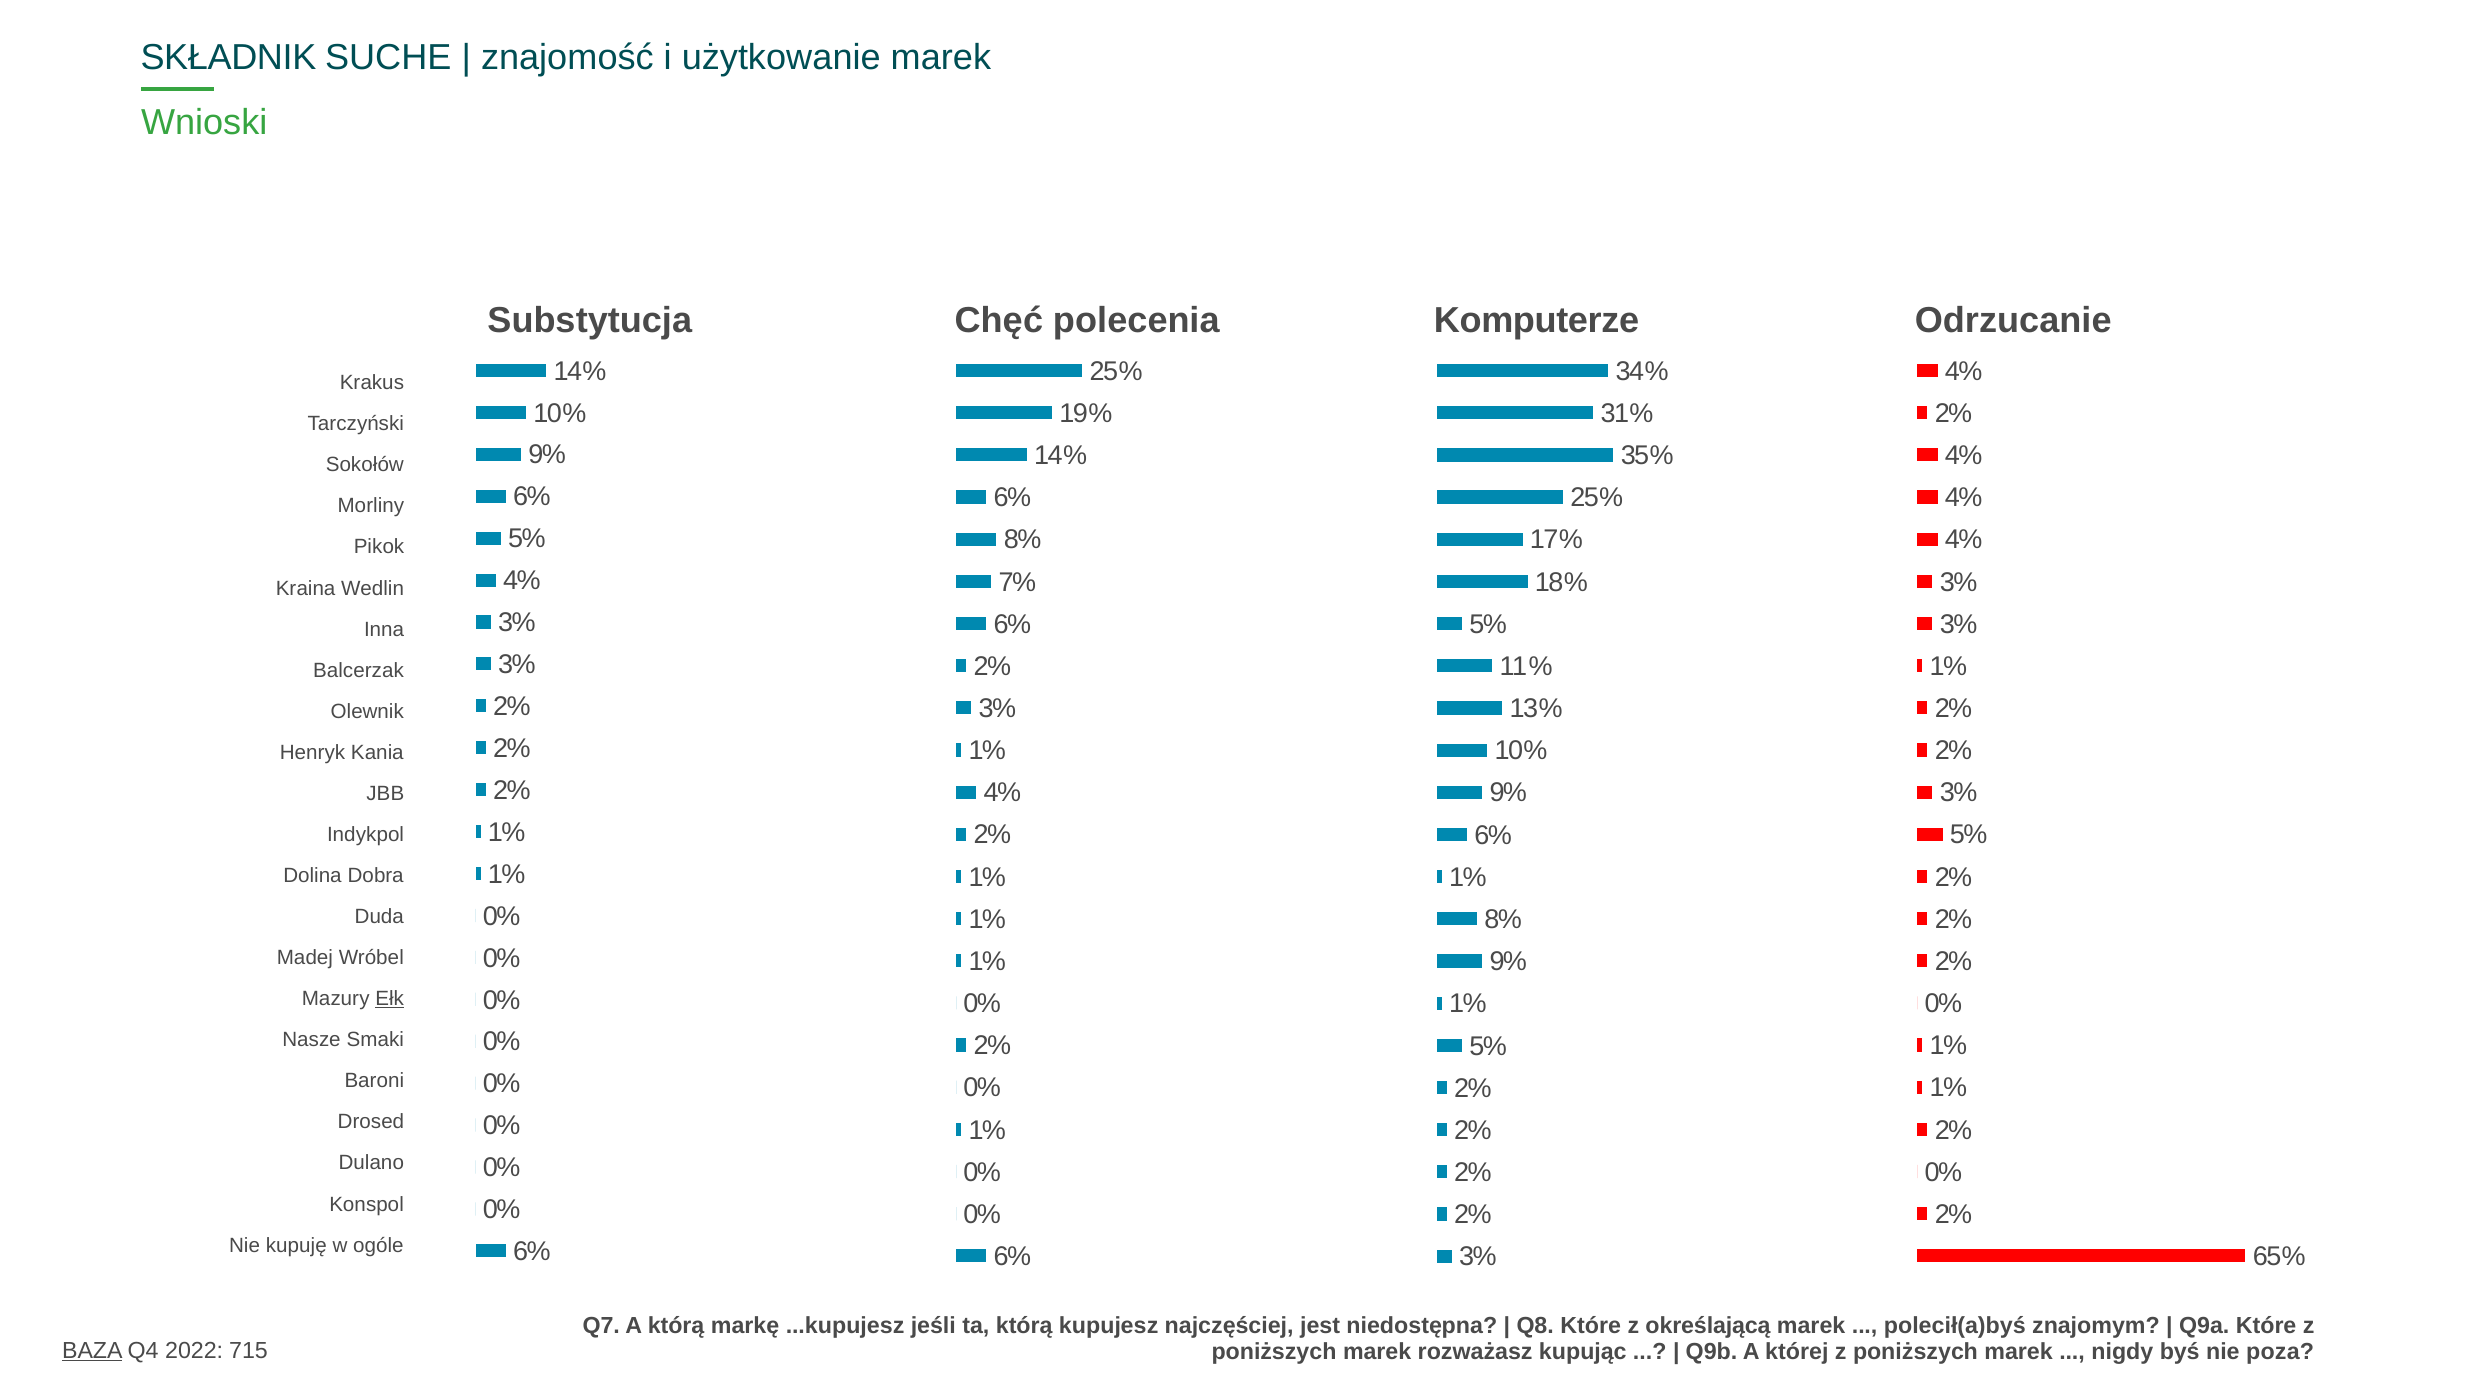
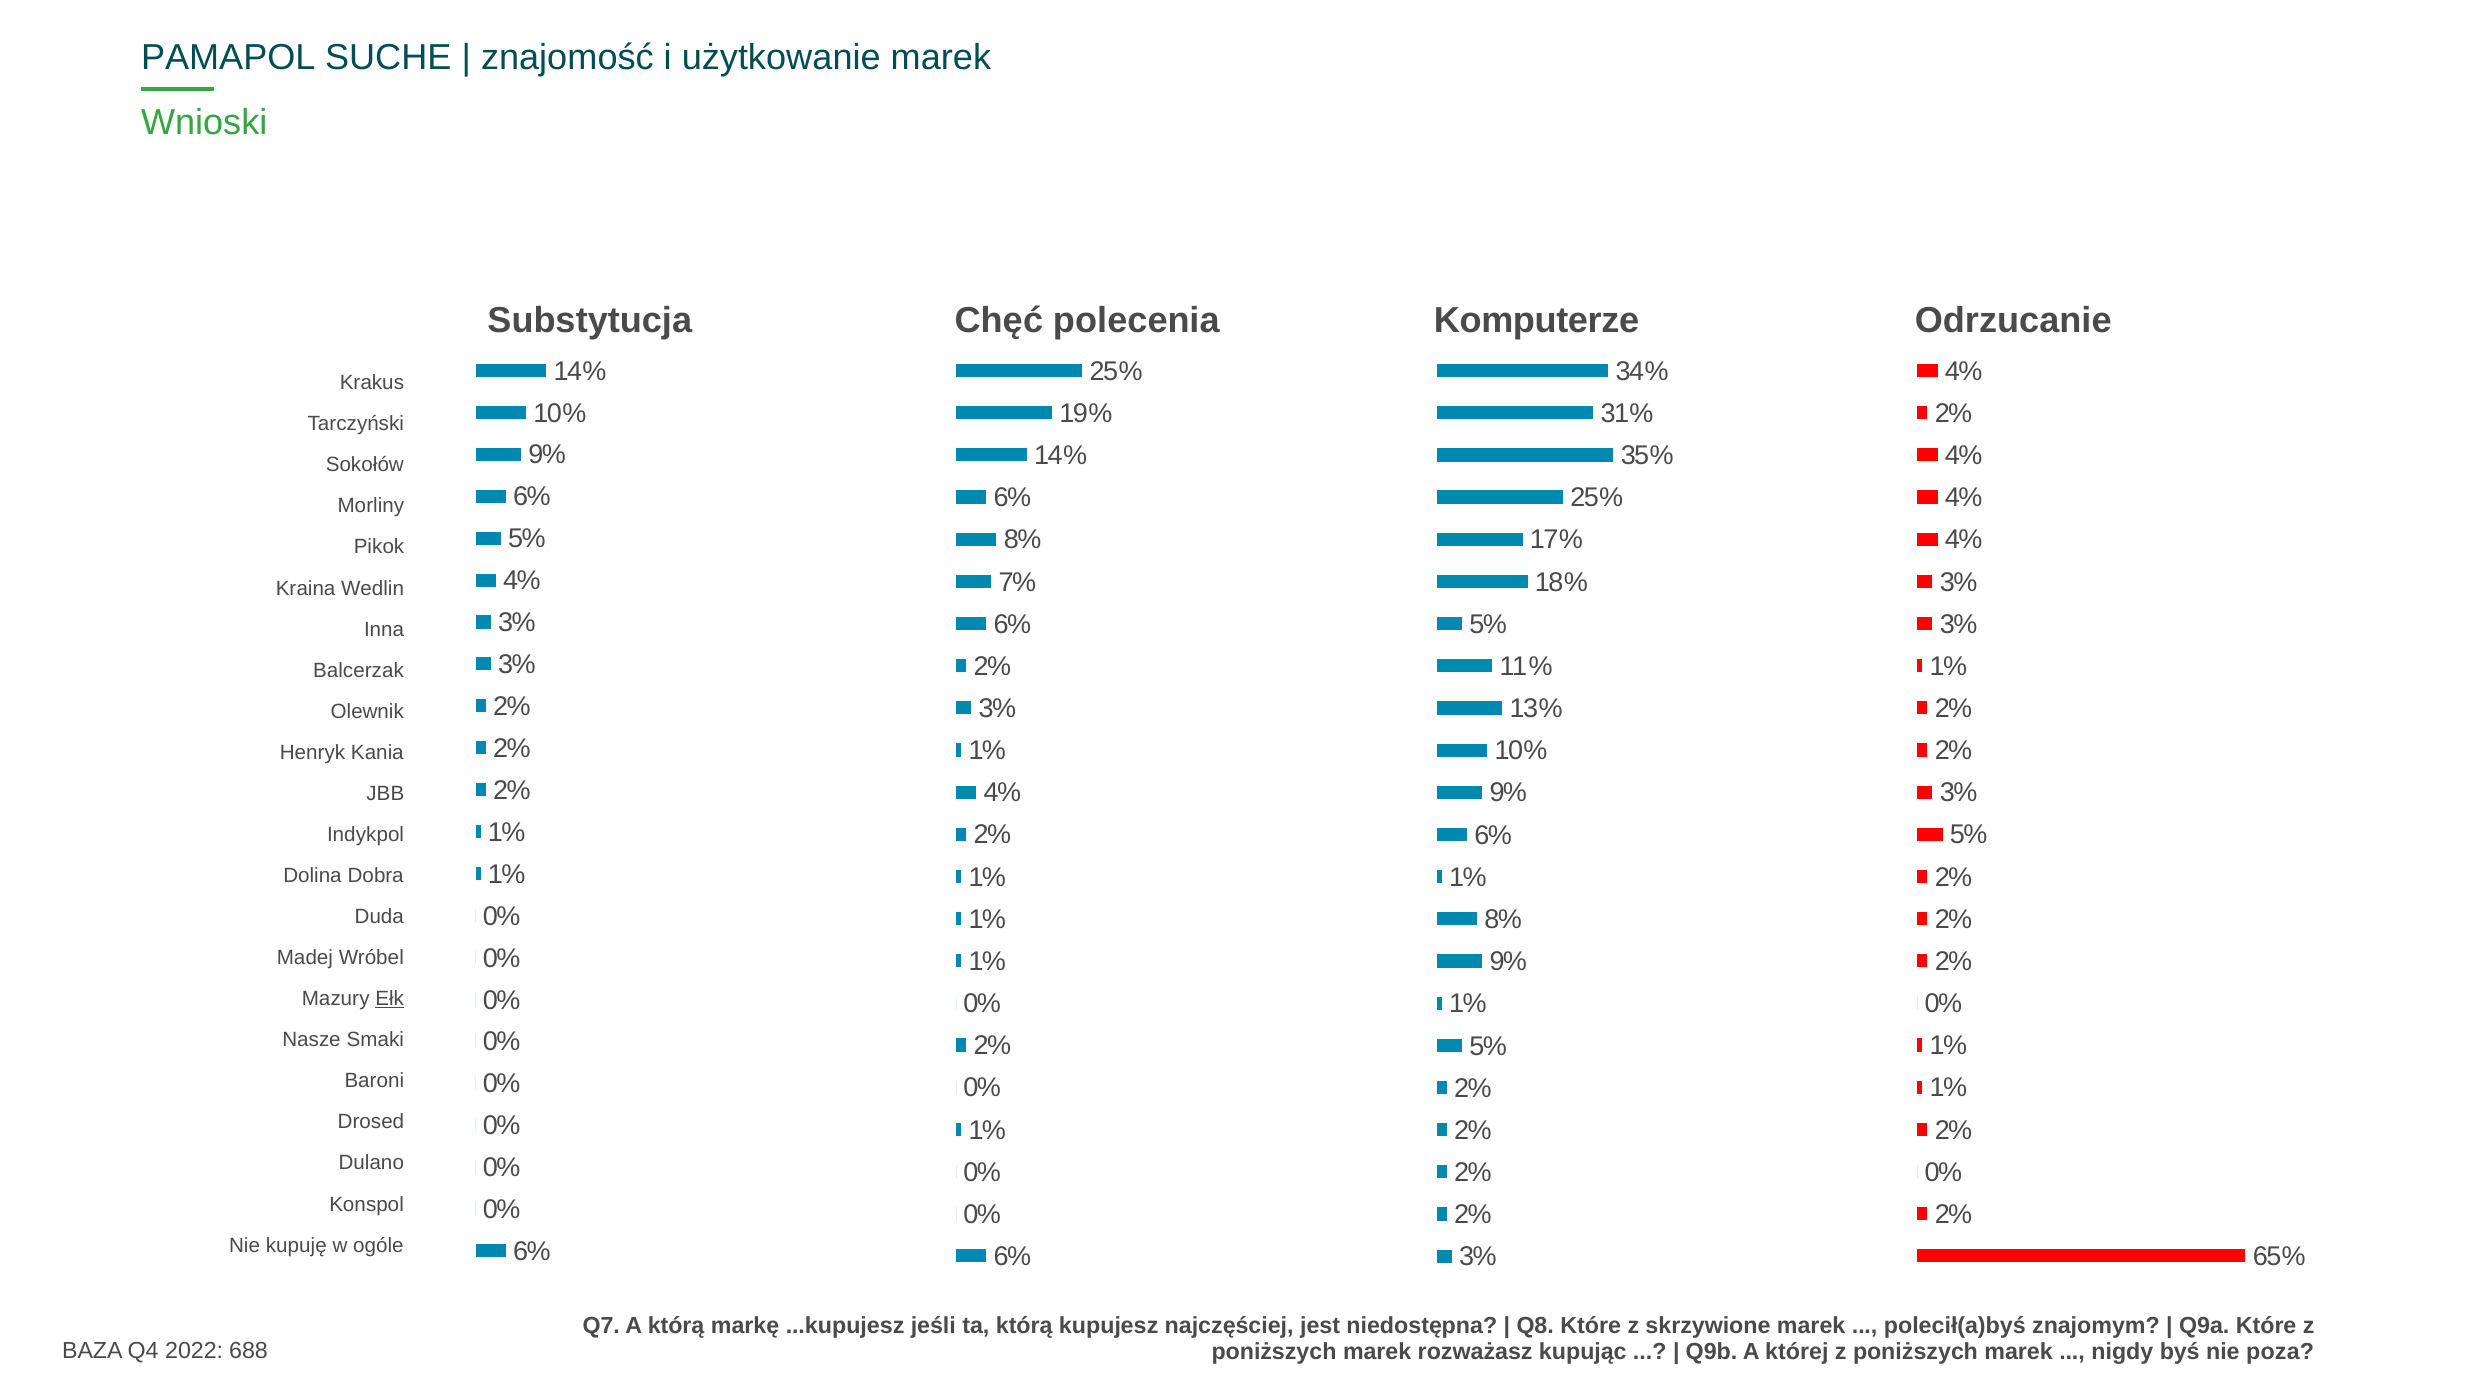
SKŁADNIK: SKŁADNIK -> PAMAPOL (228, 57)
określającą: określającą -> skrzywione (1708, 1326)
BAZA underline: present -> none (92, 1350)
715: 715 -> 688 (248, 1350)
